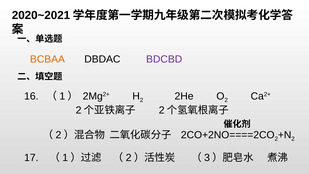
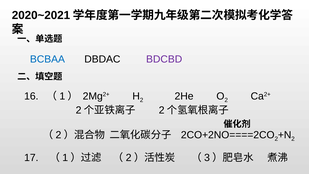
BCBAA colour: orange -> blue (47, 59)
